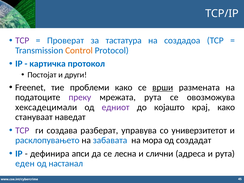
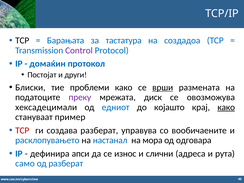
TCP colour: purple -> black (22, 41)
Проверат: Проверат -> Барањата (66, 41)
Control colour: orange -> purple (79, 50)
картичка: картичка -> домаќин (48, 64)
Freenet: Freenet -> Блиски (30, 87)
мрежата рута: рута -> диск (153, 97)
едниот colour: purple -> blue (116, 107)
како underline: none -> present (226, 107)
наведат: наведат -> пример (70, 117)
TCP colour: purple -> red (22, 130)
универзитетот: универзитетот -> вообичаените (199, 130)
забавата: забавата -> настанал (110, 140)
создадат: создадат -> одговара (194, 140)
лесна: лесна -> износ (125, 154)
еден: еден -> само (25, 163)
од настанал: настанал -> разберат (66, 163)
